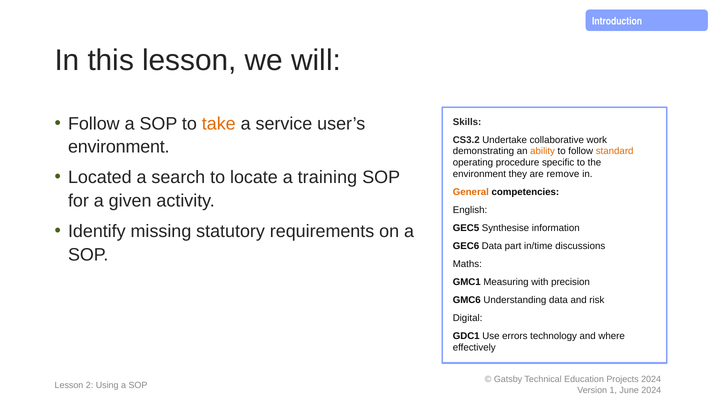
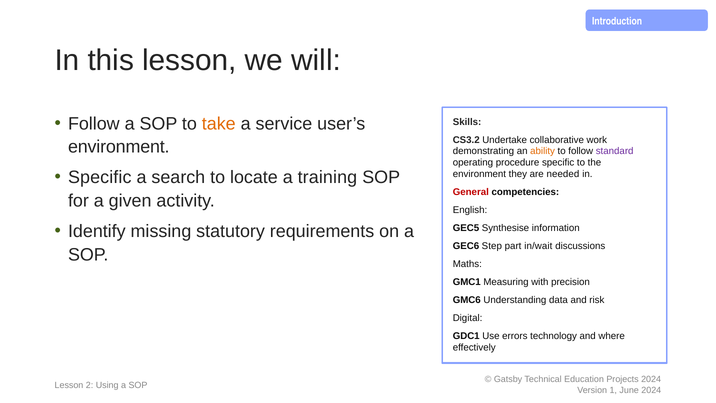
standard colour: orange -> purple (615, 151)
Located: Located -> Specific (100, 177)
remove: remove -> needed (563, 174)
General colour: orange -> red (471, 192)
GEC6 Data: Data -> Step (492, 246)
in/time: in/time -> in/wait (538, 246)
